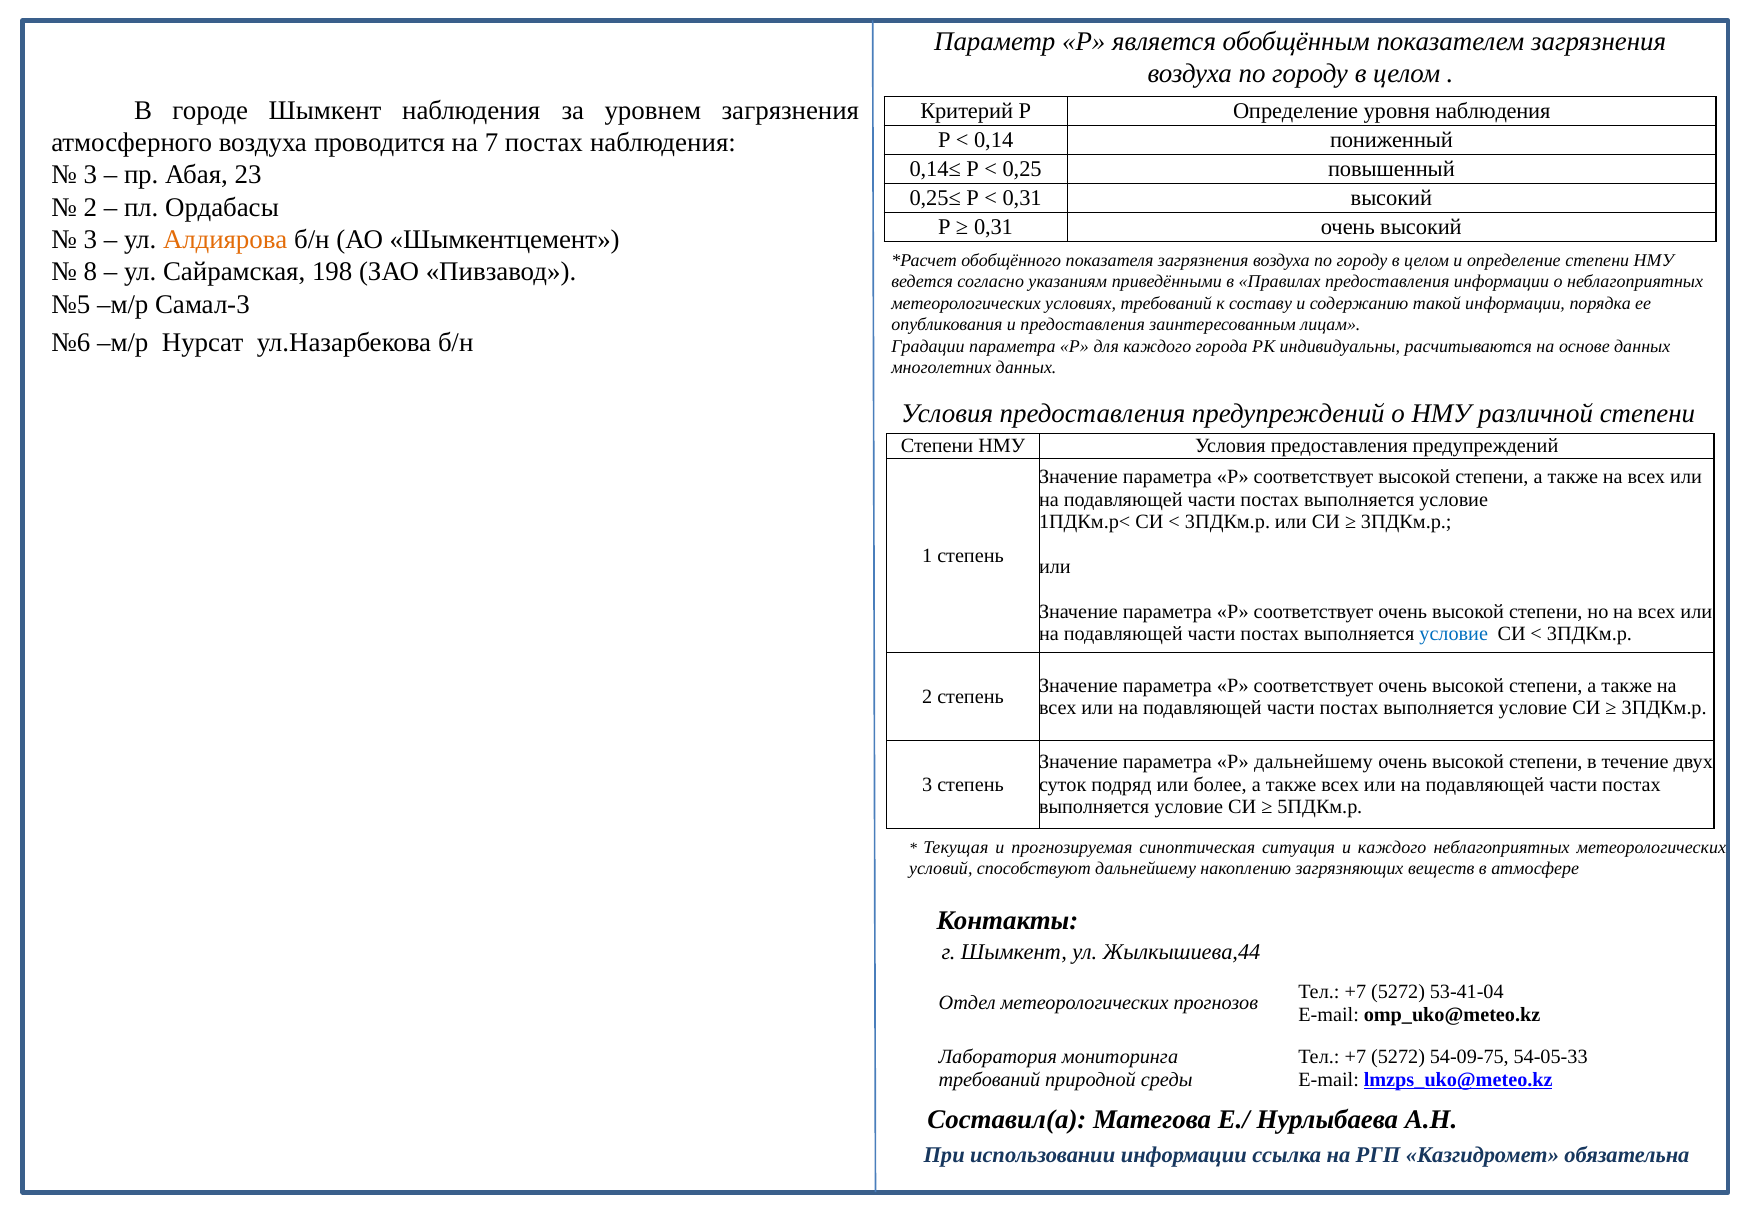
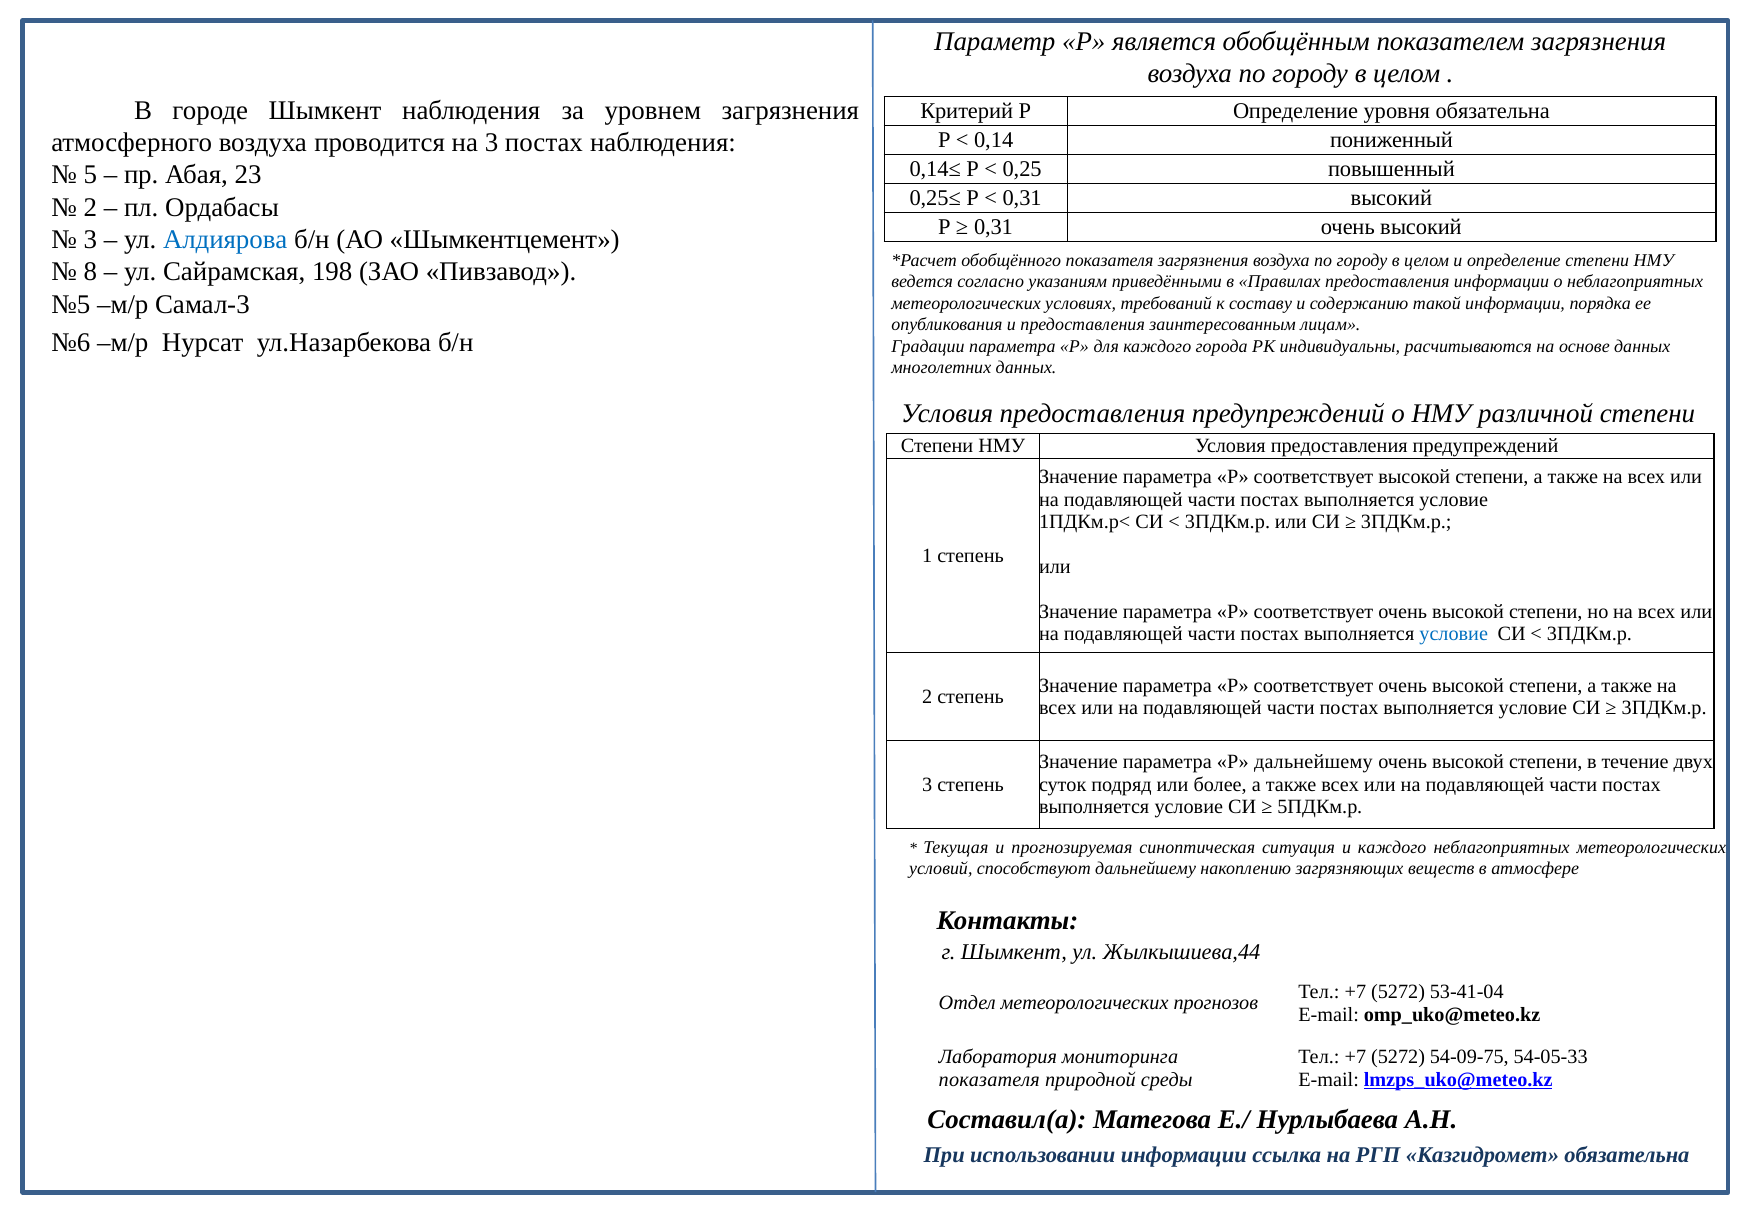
уровня наблюдения: наблюдения -> обязательна (1493, 111)
на 7: 7 -> 3 (491, 143)
3: 3 -> 5 (90, 175)
Алдиярова colour: orange -> blue (225, 240)
требований: требований -> показателя (989, 1079)
